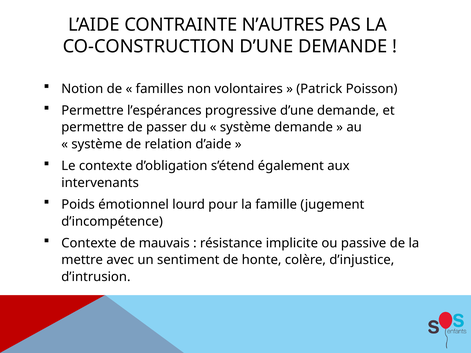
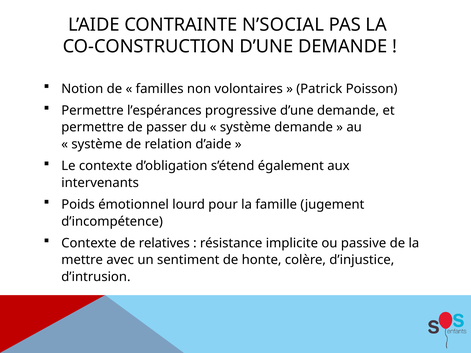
N’AUTRES: N’AUTRES -> N’SOCIAL (283, 25)
mauvais: mauvais -> relatives (164, 243)
